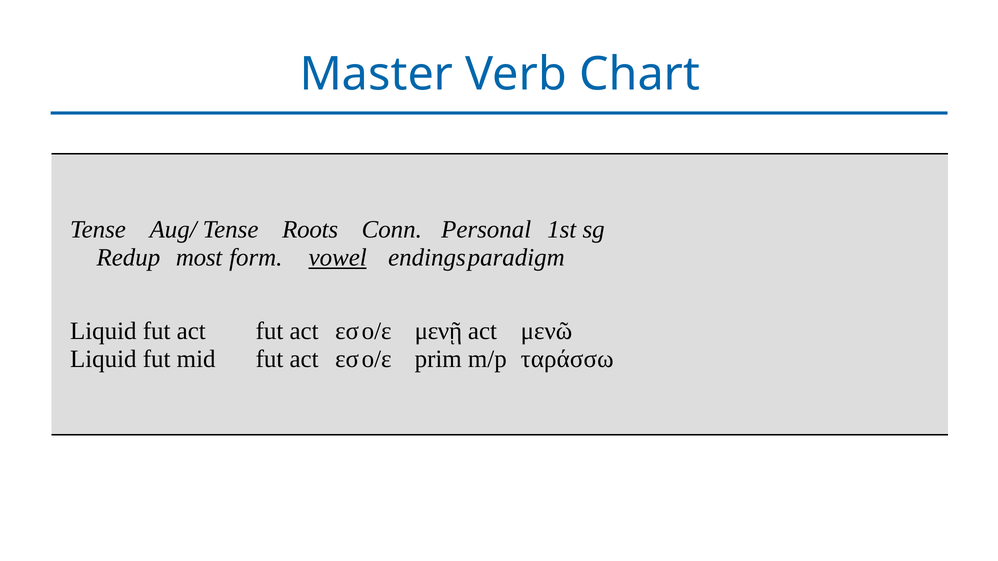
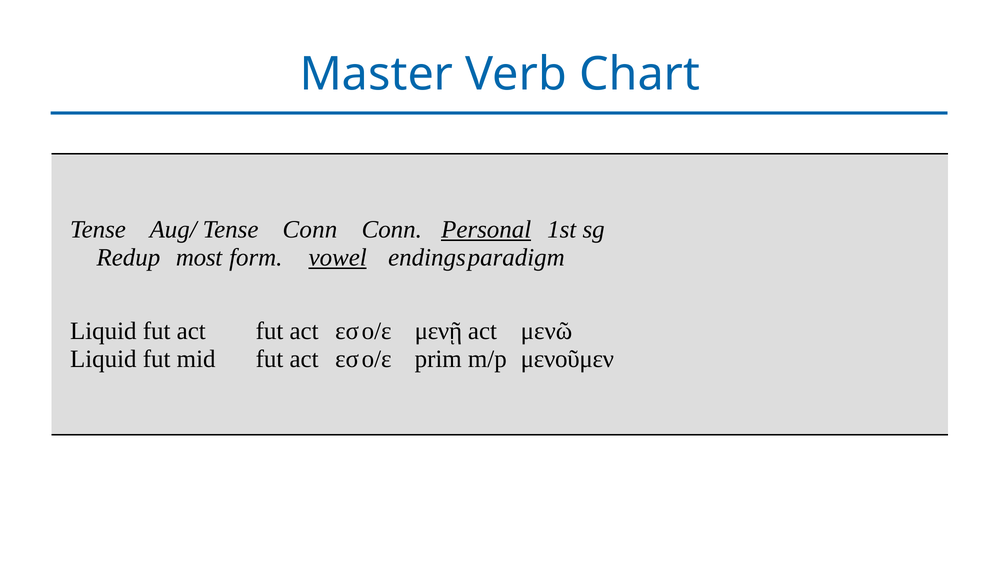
Roots: Roots -> Conn (310, 230)
Personal underline: none -> present (486, 230)
ταράσσω: ταράσσω -> μενοῦμεν (567, 359)
